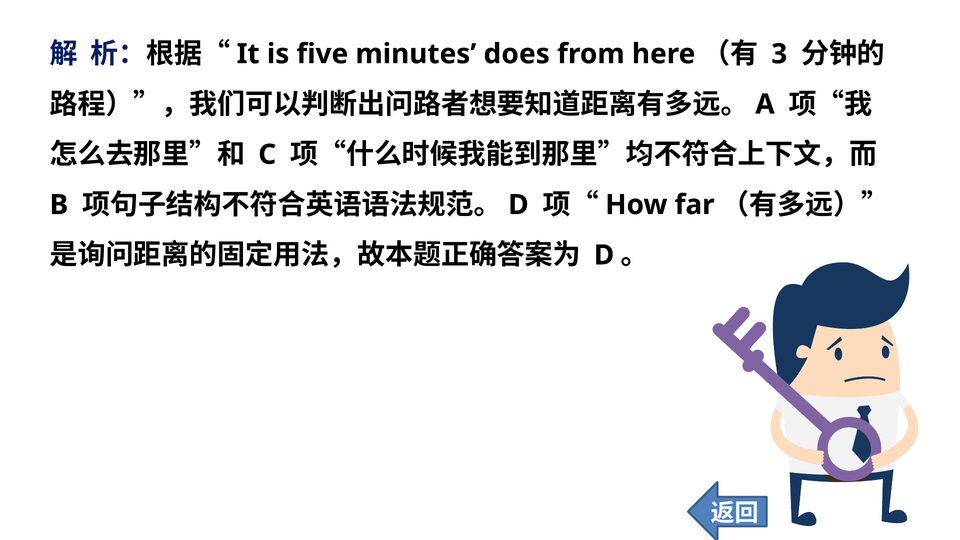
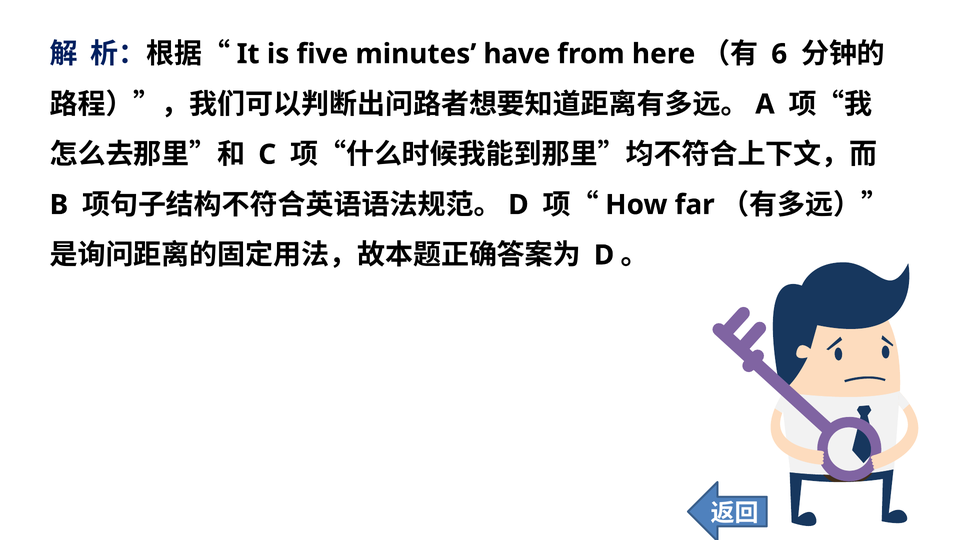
does: does -> have (517, 54)
3: 3 -> 6 (779, 54)
